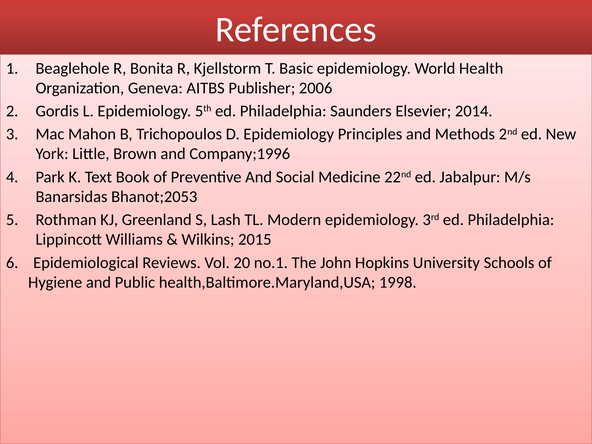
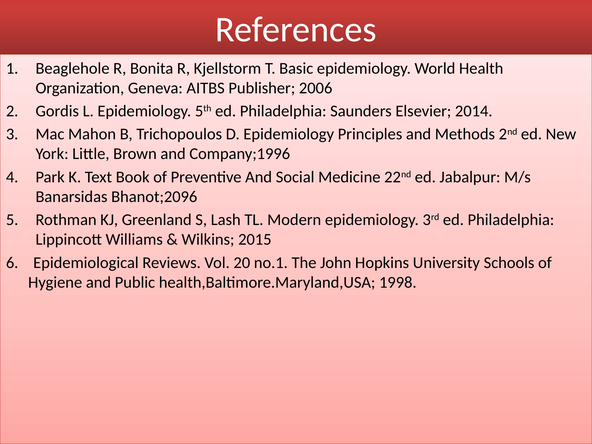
Bhanot;2053: Bhanot;2053 -> Bhanot;2096 (154, 197)
